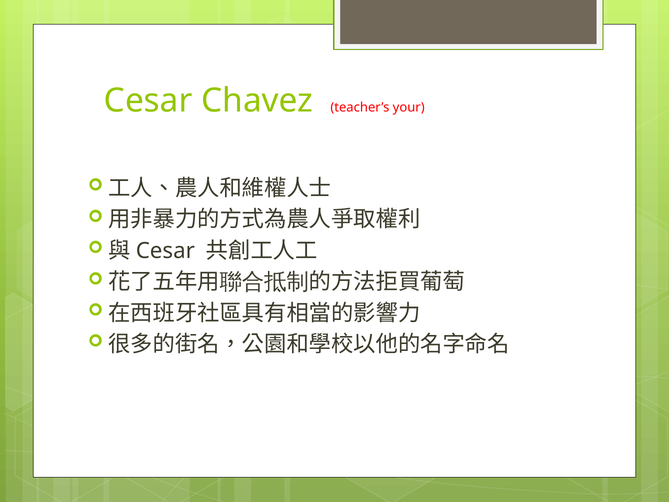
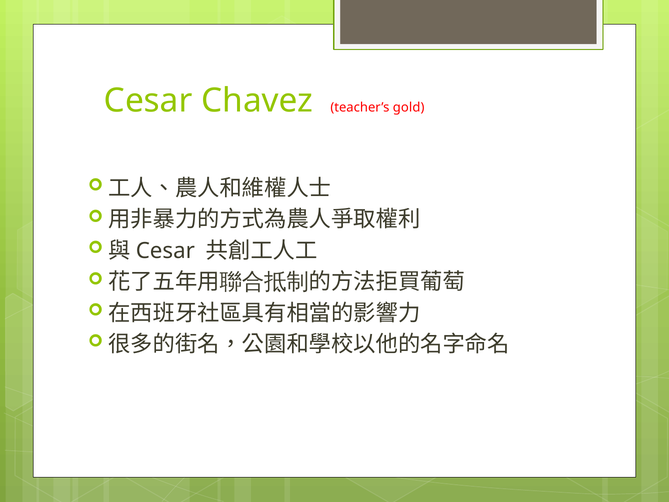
your: your -> gold (409, 108)
